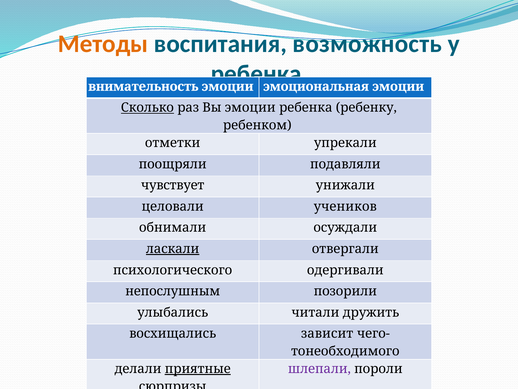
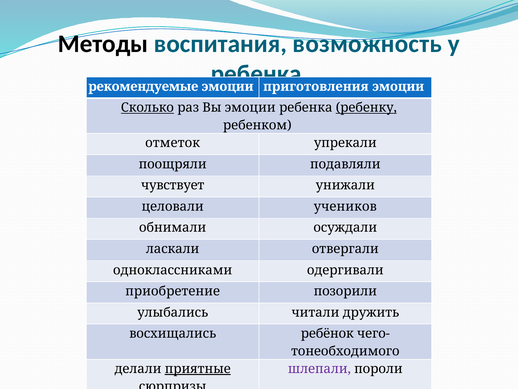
Методы colour: orange -> black (103, 44)
внимательность: внимательность -> рекомендуемые (143, 86)
эмоциональная: эмоциональная -> приготовления (316, 86)
ребенку underline: none -> present (366, 108)
отметки: отметки -> отметок (173, 143)
ласкали underline: present -> none (173, 249)
психологического: психологического -> одноклассниками (173, 270)
непослушным: непослушным -> приобретение (173, 291)
зависит: зависит -> ребёнок (327, 333)
